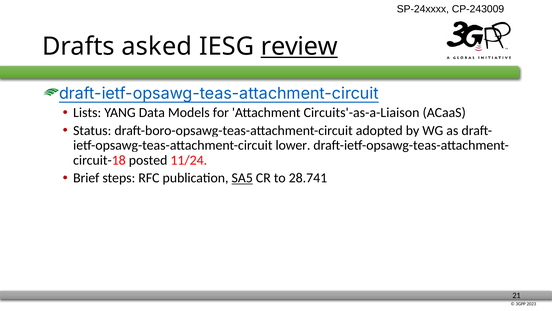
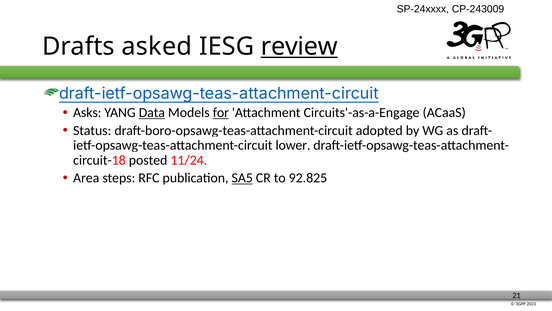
Lists: Lists -> Asks (87, 112)
Data underline: none -> present (152, 112)
for underline: none -> present (221, 112)
Circuits'-as-a-Liaison: Circuits'-as-a-Liaison -> Circuits'-as-a-Engage (362, 112)
Brief: Brief -> Area (86, 178)
28.741: 28.741 -> 92.825 (308, 178)
